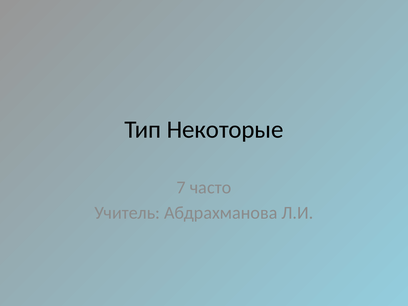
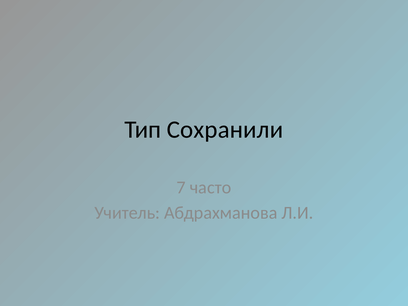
Некоторые: Некоторые -> Сохранили (225, 130)
